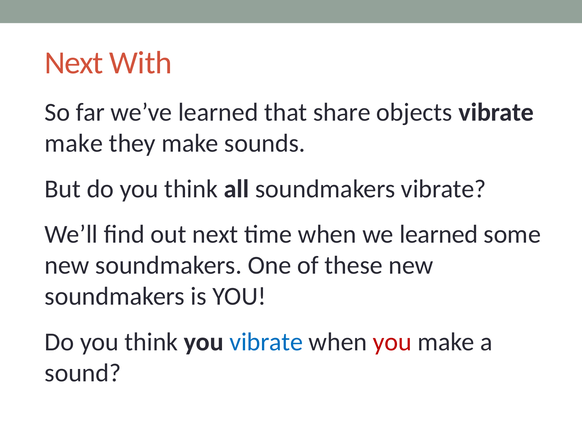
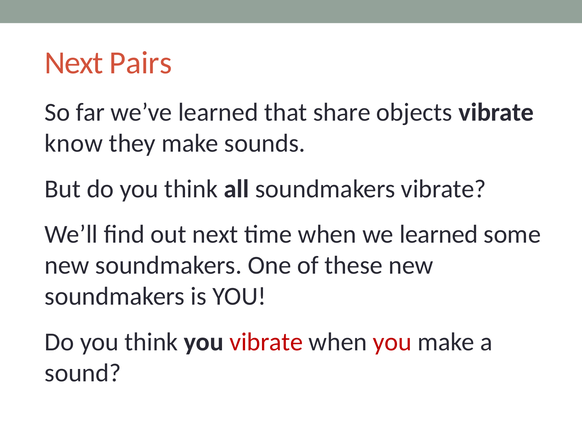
With: With -> Pairs (141, 63)
make: make -> know (74, 143)
vibrate colour: blue -> red (266, 342)
